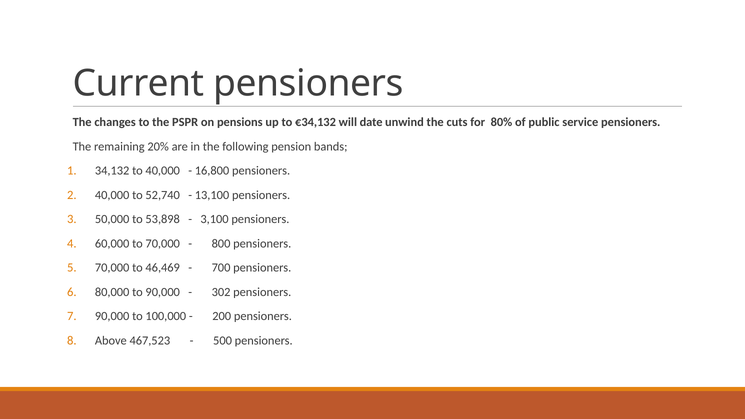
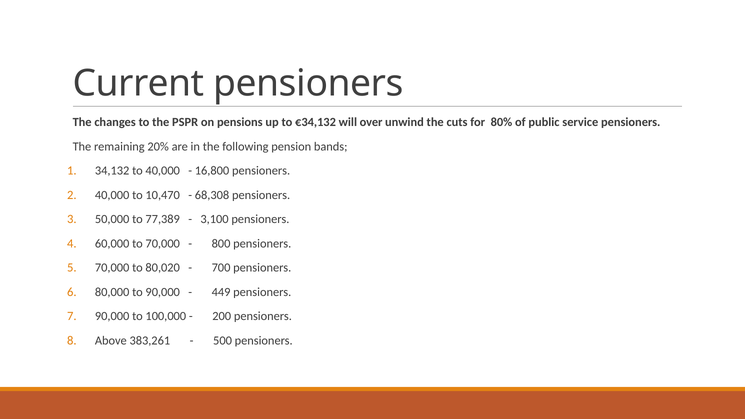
date: date -> over (371, 122)
52,740: 52,740 -> 10,470 (163, 195)
13,100: 13,100 -> 68,308 (212, 195)
53,898: 53,898 -> 77,389 (163, 219)
46,469: 46,469 -> 80,020 (163, 268)
302: 302 -> 449 (221, 292)
467,523: 467,523 -> 383,261 (150, 341)
